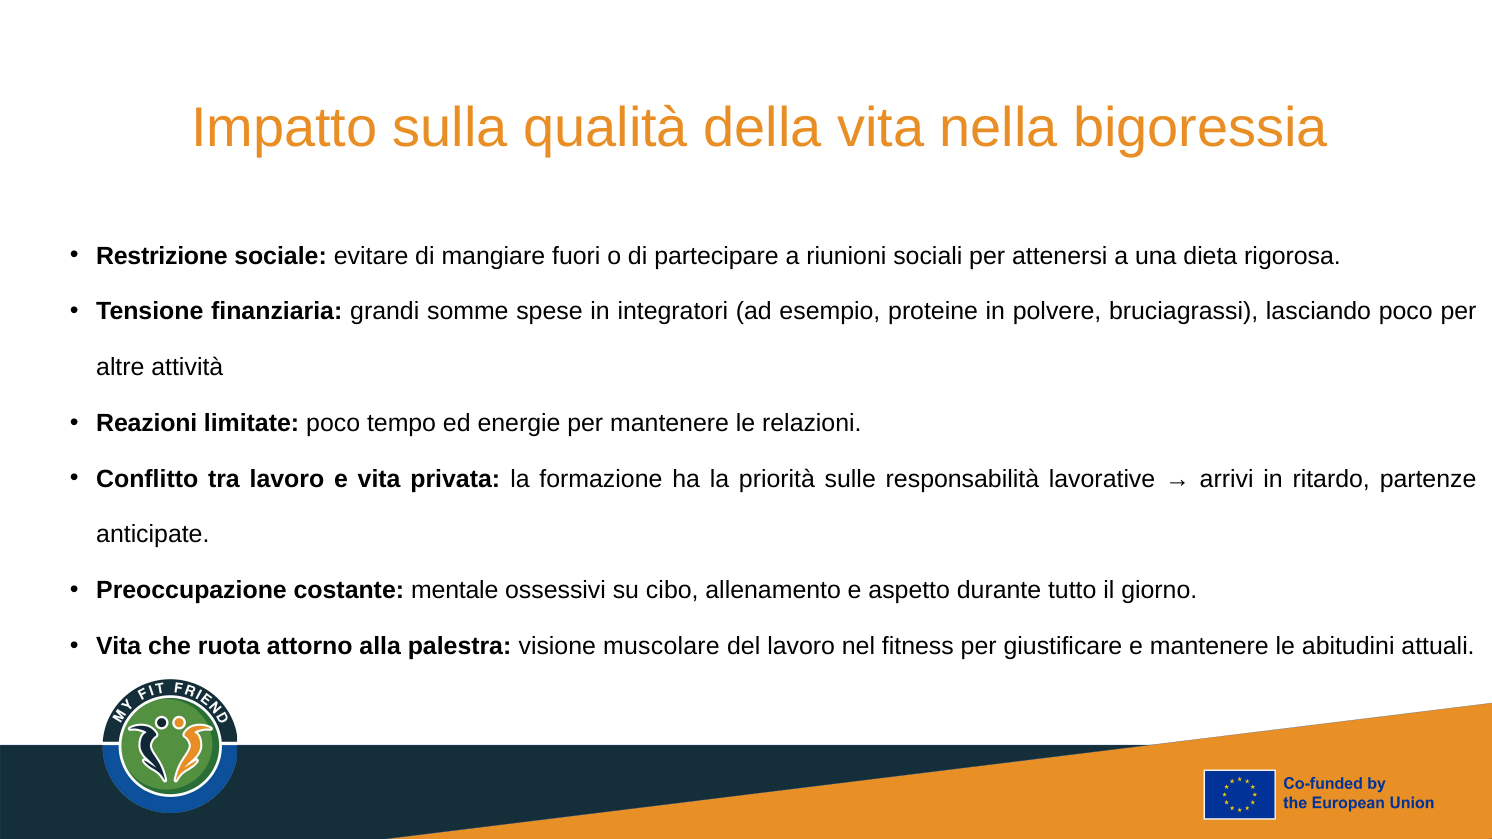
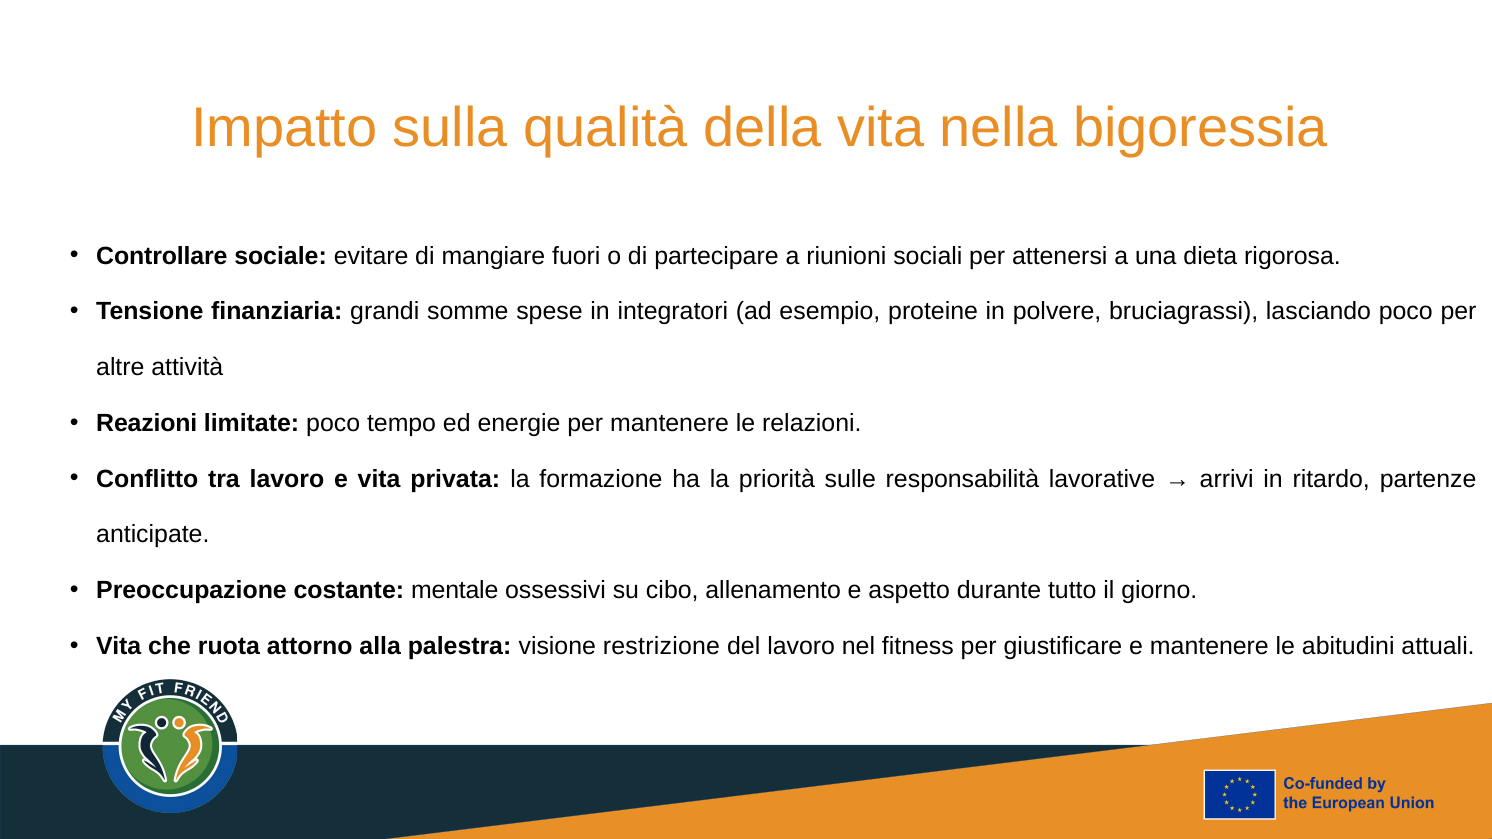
Restrizione: Restrizione -> Controllare (162, 256)
muscolare: muscolare -> restrizione (661, 646)
